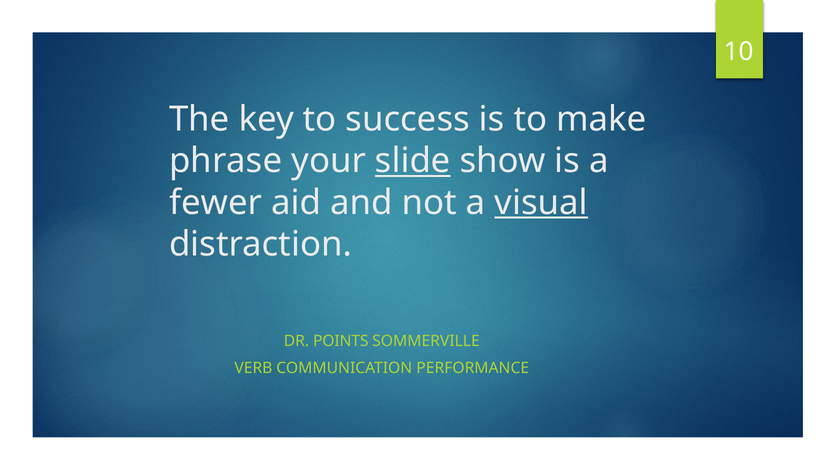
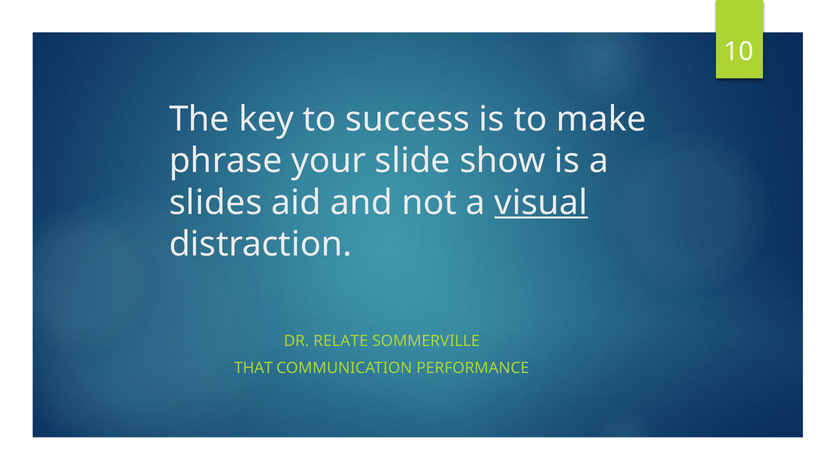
slide underline: present -> none (413, 161)
fewer: fewer -> slides (216, 203)
POINTS: POINTS -> RELATE (341, 341)
VERB: VERB -> THAT (254, 368)
